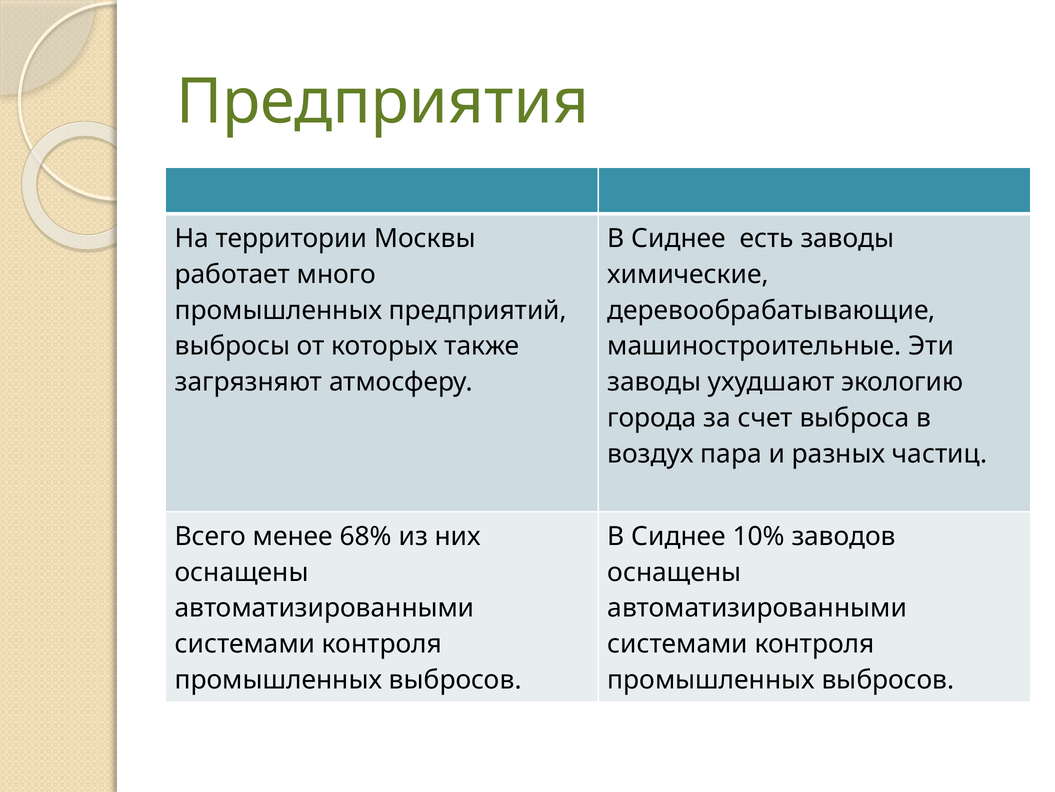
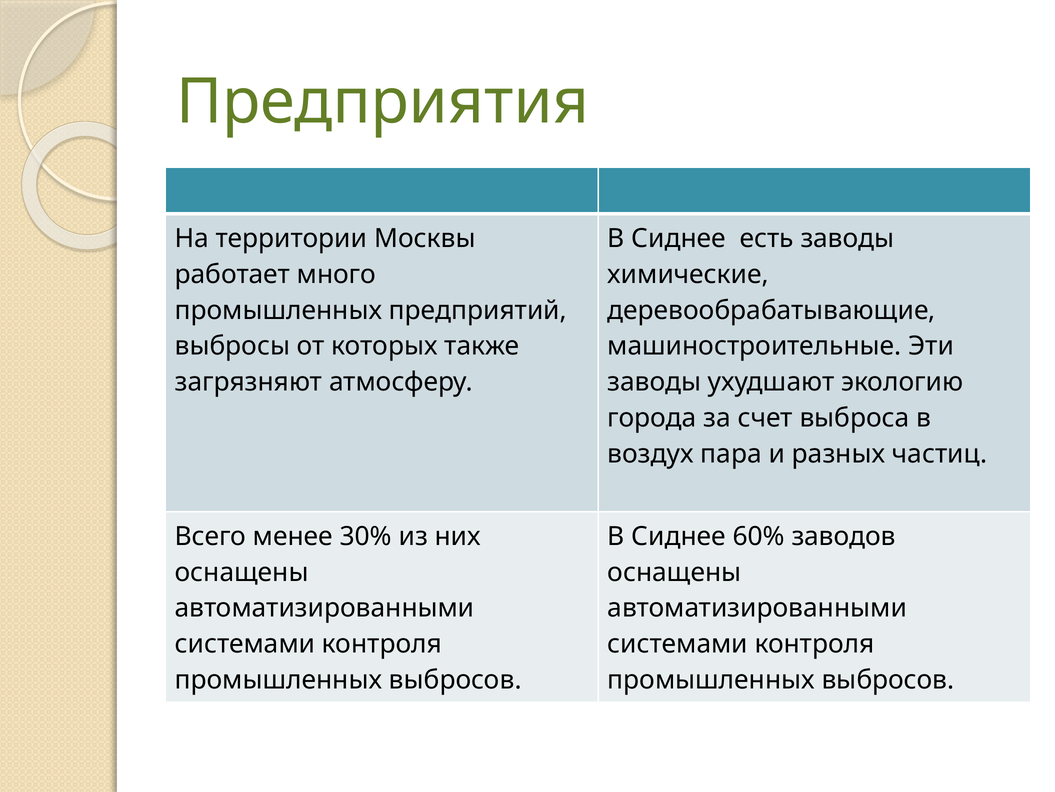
68%: 68% -> 30% (366, 536)
10%: 10% -> 60% (759, 536)
